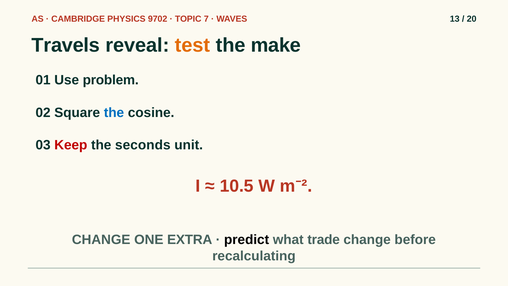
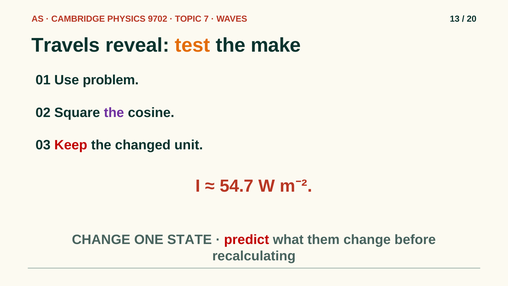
the colour: blue -> purple (114, 112)
seconds: seconds -> changed (143, 145)
10.5: 10.5 -> 54.7 (237, 186)
EXTRA: EXTRA -> STATE (190, 240)
predict colour: black -> red (247, 240)
trade: trade -> them (324, 240)
